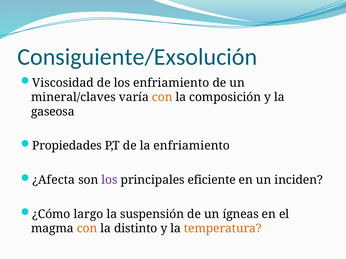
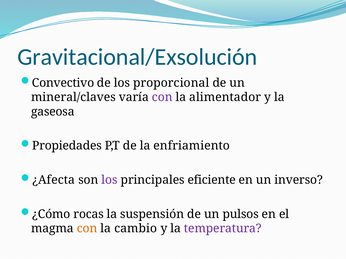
Consiguiente/Exsolución: Consiguiente/Exsolución -> Gravitacional/Exsolución (137, 57)
Viscosidad: Viscosidad -> Convectivo (63, 83)
los enfriamiento: enfriamiento -> proporcional (171, 83)
con colour: orange -> purple (162, 97)
composición: composición -> alimentador (225, 97)
inciden: inciden -> inverso (299, 180)
largo: largo -> rocas (89, 214)
ígneas: ígneas -> pulsos (241, 214)
distinto: distinto -> cambio (136, 229)
temperatura colour: orange -> purple (223, 229)
